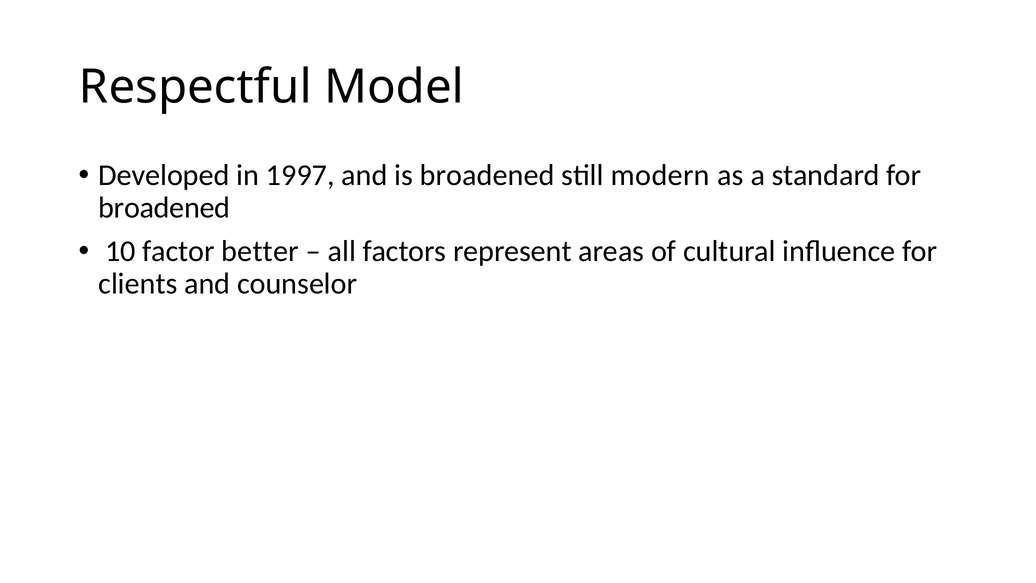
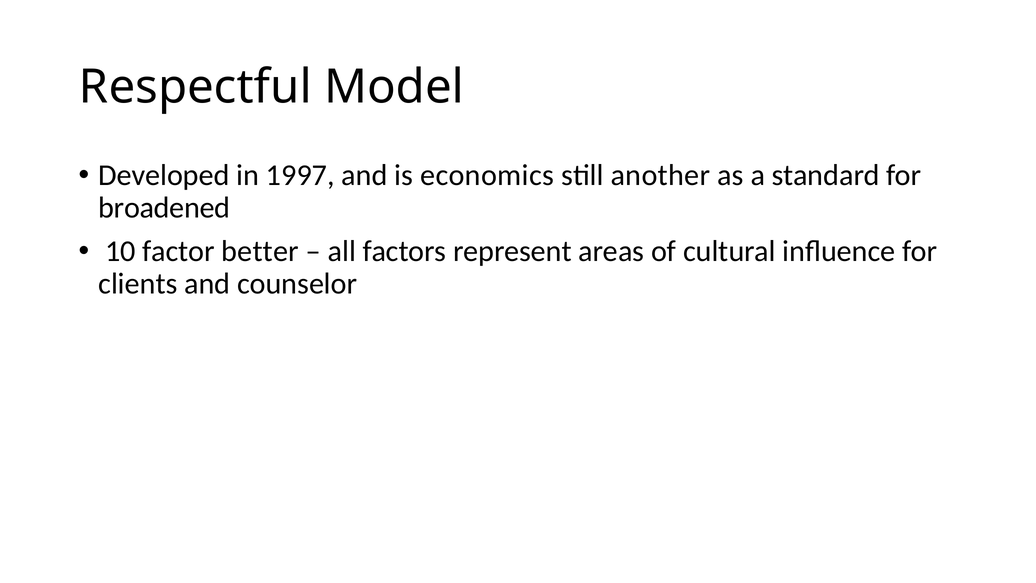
is broadened: broadened -> economics (487, 175)
modern: modern -> another (660, 175)
